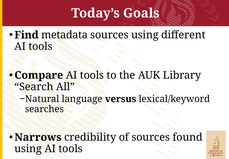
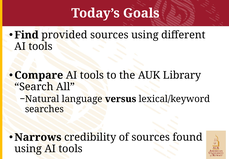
metadata: metadata -> provided (64, 35)
